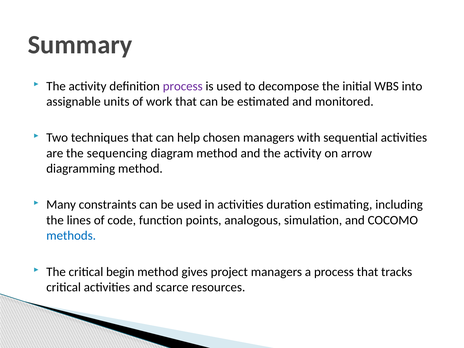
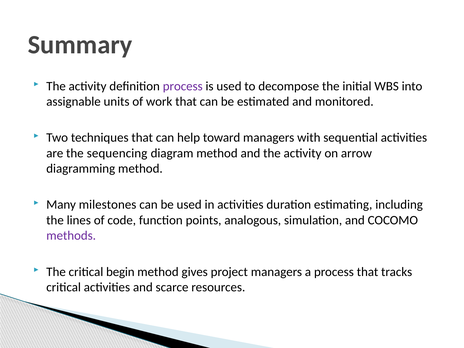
chosen: chosen -> toward (222, 138)
constraints: constraints -> milestones (108, 205)
methods colour: blue -> purple (71, 236)
